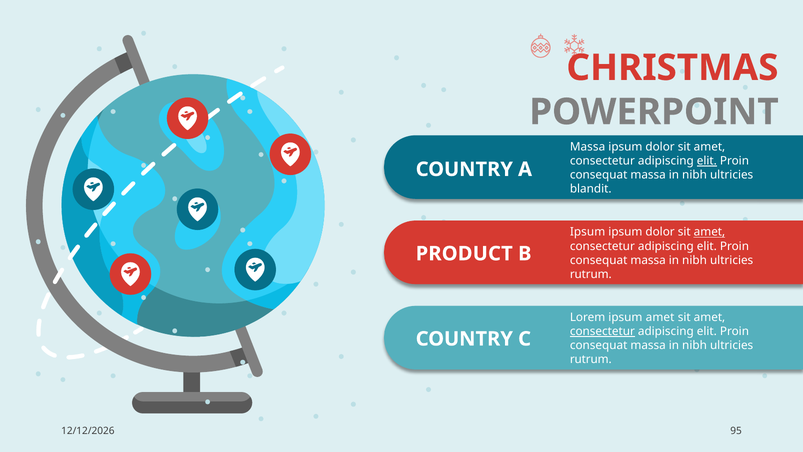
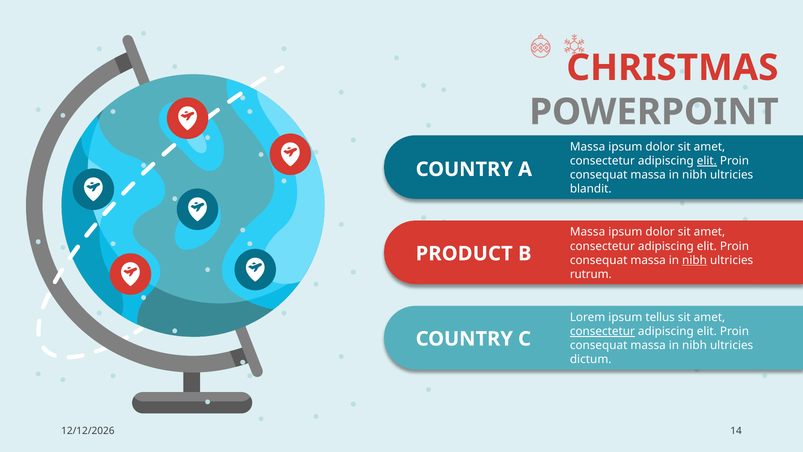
Ipsum: Ipsum -> Massa (588, 232)
amet underline: present -> none (709, 232)
nibh underline: none -> present (695, 260)
ipsum amet: amet -> tellus (660, 317)
rutrum: rutrum -> dictum (591, 359)
95: 95 -> 14 (736, 431)
